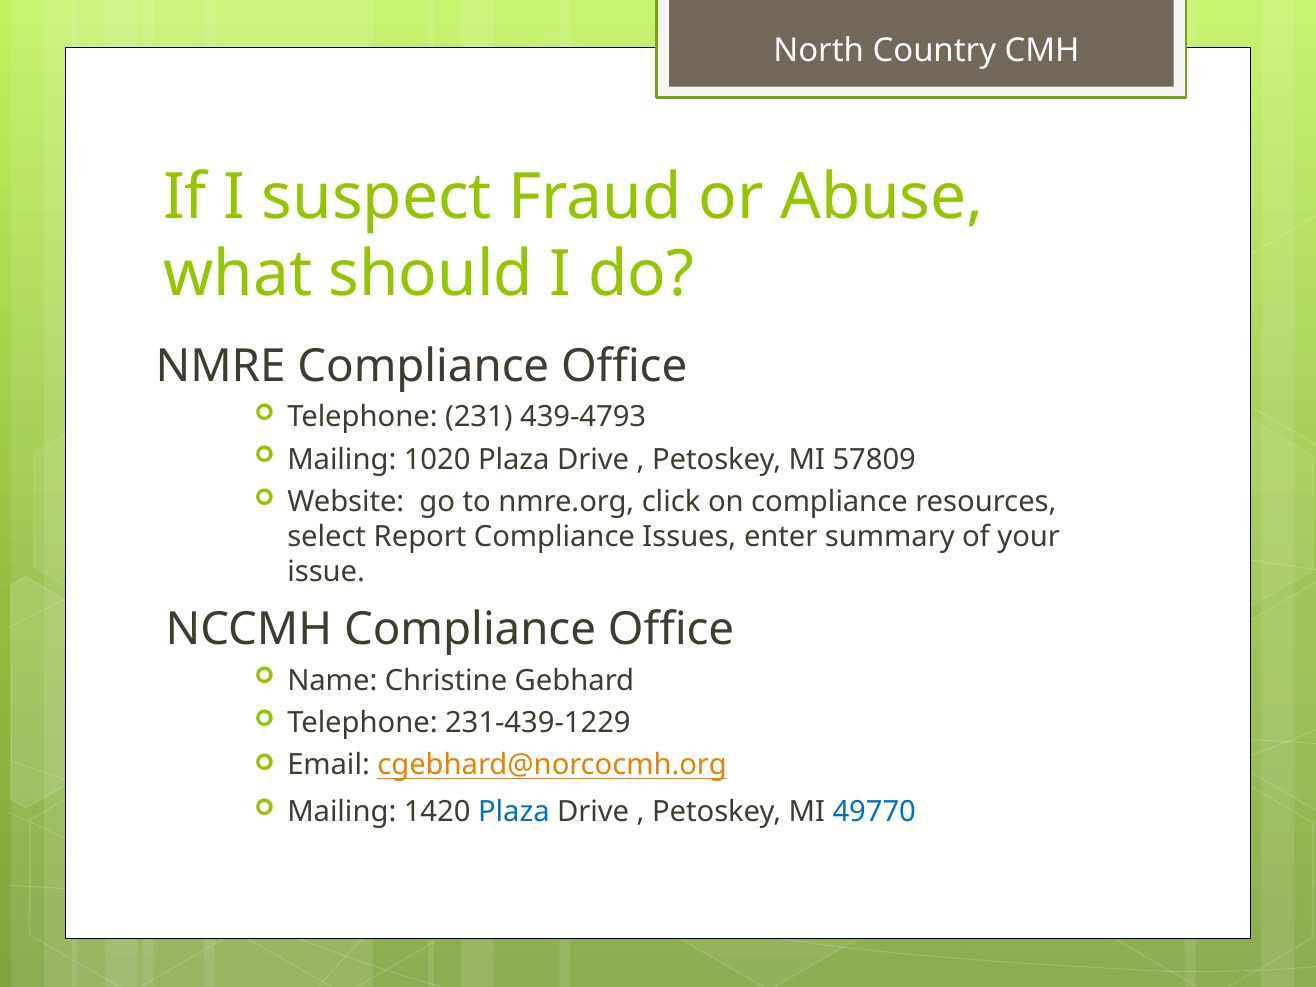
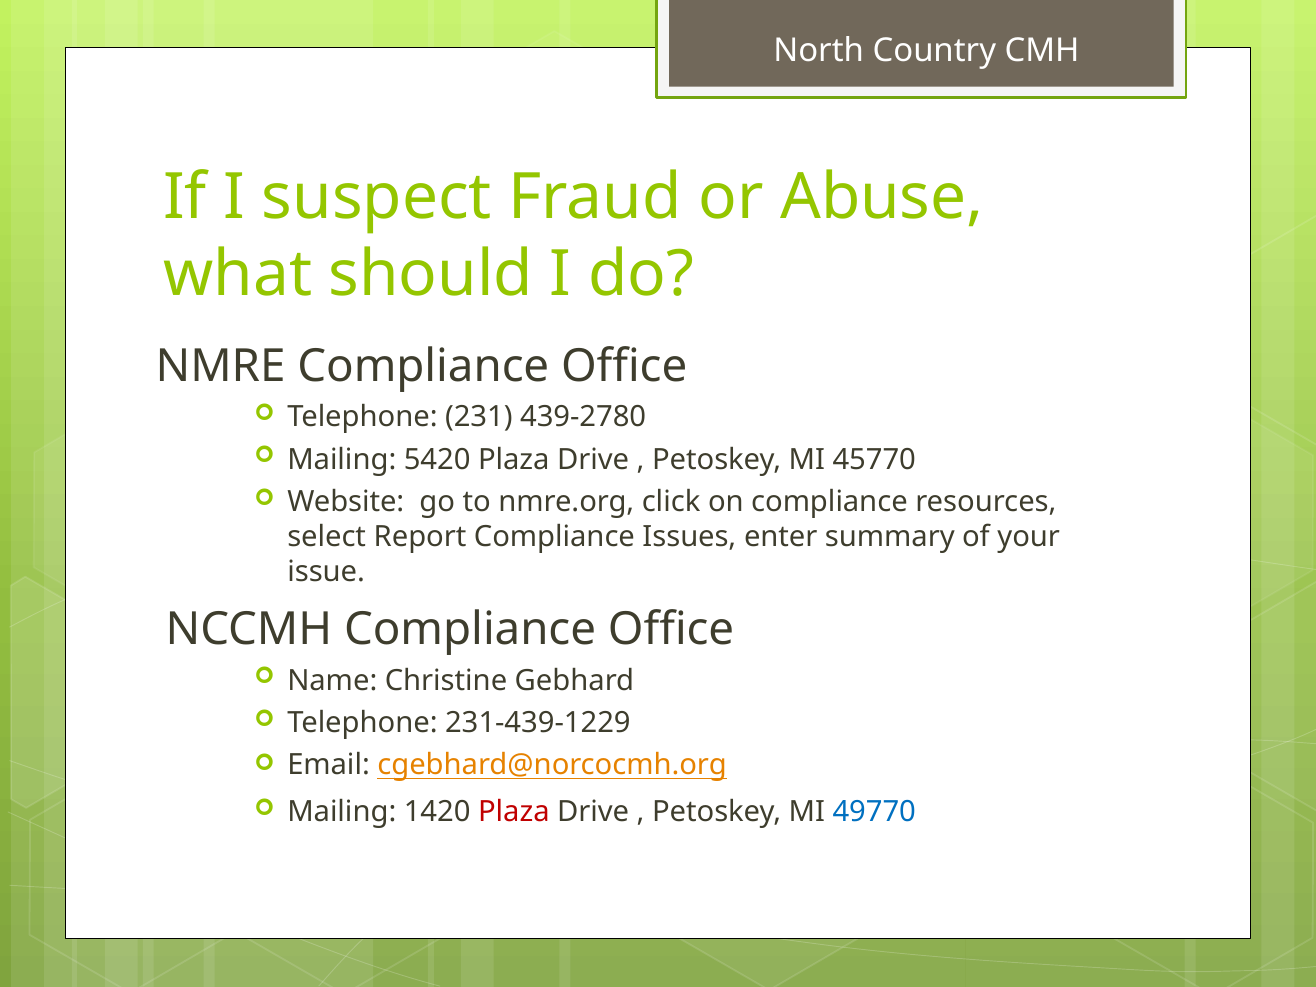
439-4793: 439-4793 -> 439-2780 (583, 417)
1020: 1020 -> 5420 (437, 460)
57809: 57809 -> 45770 (874, 460)
Plaza colour: blue -> red (514, 812)
